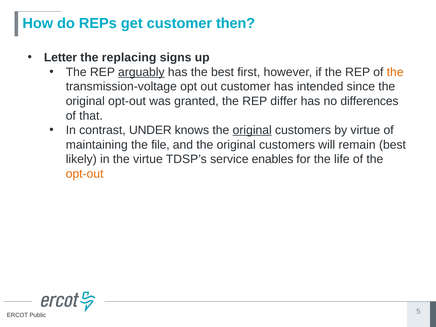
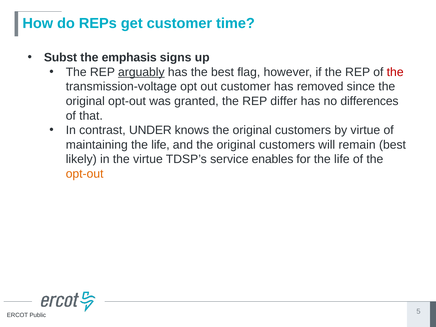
then: then -> time (235, 24)
Letter: Letter -> Subst (61, 58)
replacing: replacing -> emphasis (129, 58)
first: first -> flag (249, 72)
the colour: orange -> red (395, 72)
intended: intended -> removed (320, 87)
original underline: present -> none (252, 130)
maintaining the file: file -> life (160, 145)
